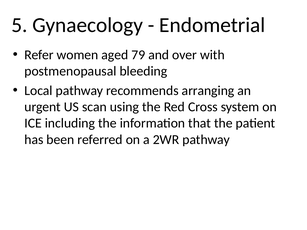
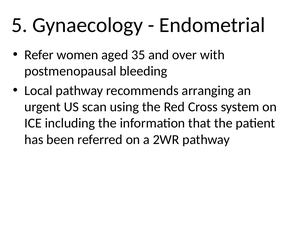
79: 79 -> 35 (138, 55)
